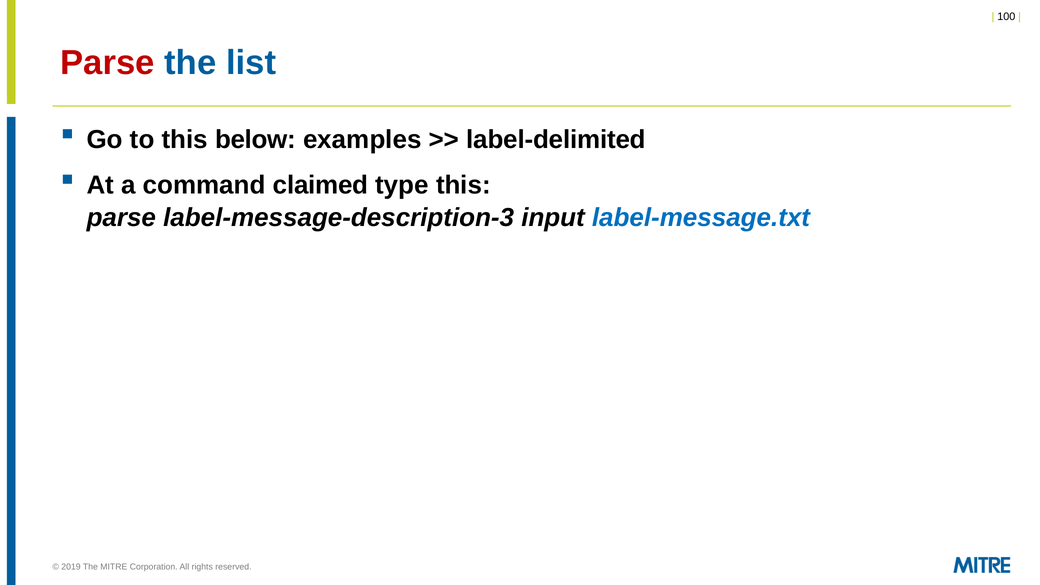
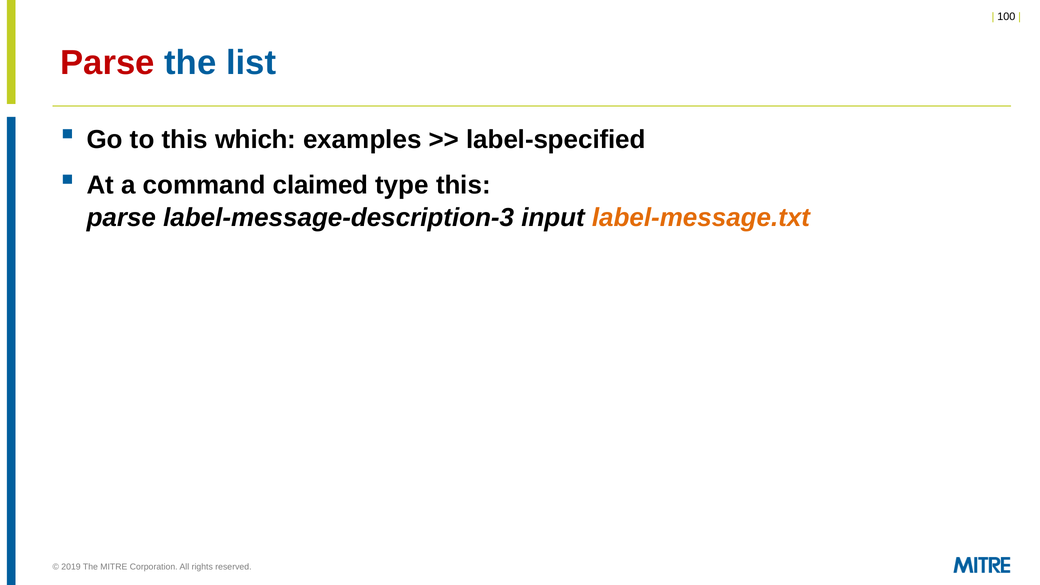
below: below -> which (256, 140)
label-delimited: label-delimited -> label-specified (556, 140)
label-message.txt colour: blue -> orange (701, 218)
